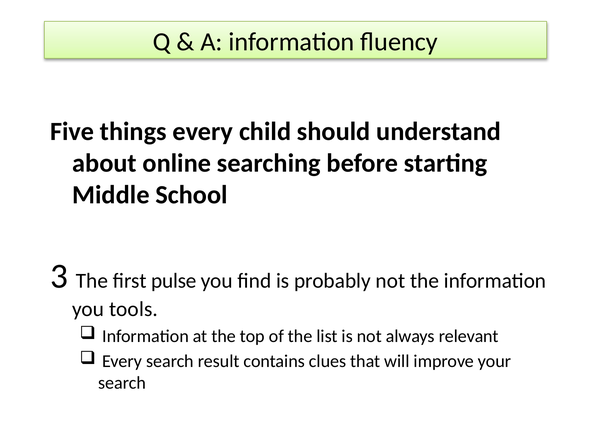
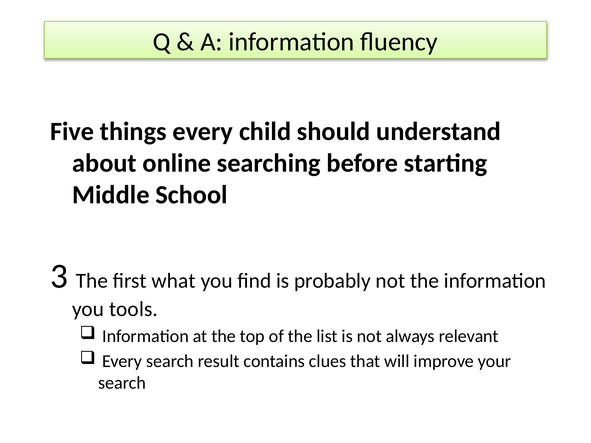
pulse: pulse -> what (174, 281)
